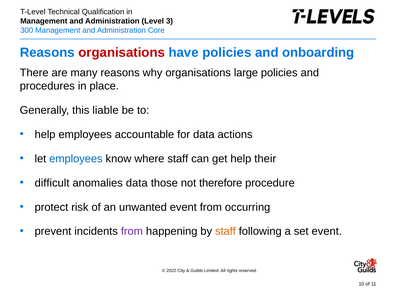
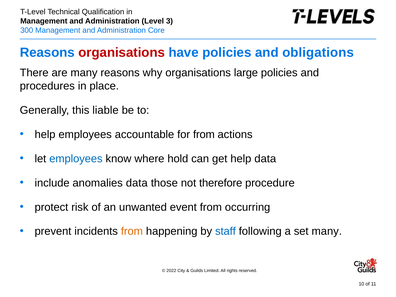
onboarding: onboarding -> obligations (318, 53)
for data: data -> from (204, 134)
where staff: staff -> hold (178, 159)
help their: their -> data (265, 159)
difficult: difficult -> include (52, 183)
from colour: purple -> orange (132, 231)
staff colour: orange -> blue (225, 231)
set event: event -> many (327, 231)
